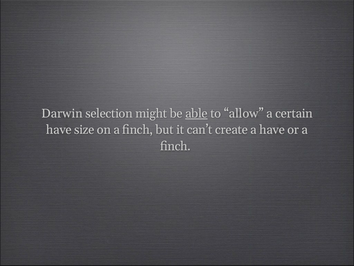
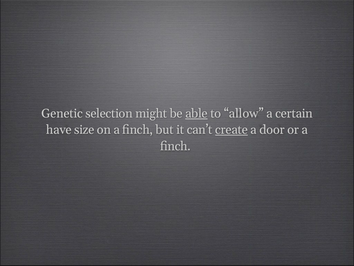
Darwin: Darwin -> Genetic (62, 113)
create underline: none -> present (232, 130)
a have: have -> door (272, 130)
